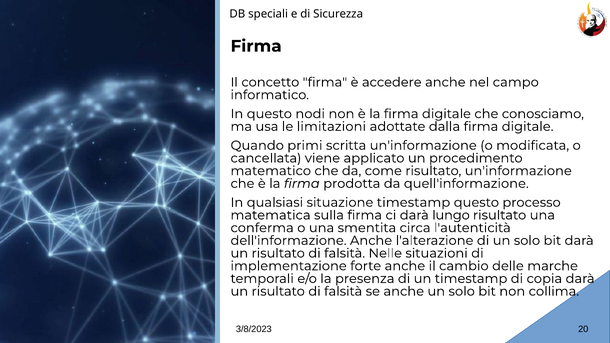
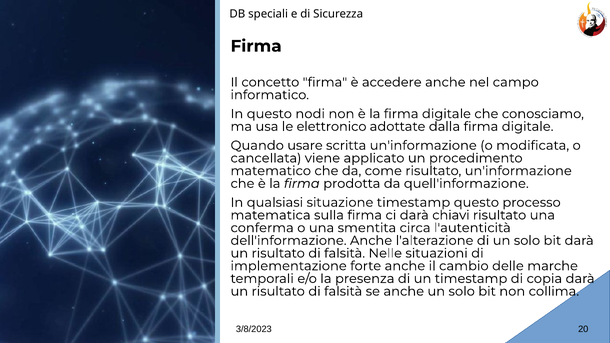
limitazioni: limitazioni -> elettronico (332, 127)
primi: primi -> usare (305, 146)
lungo: lungo -> chiavi (451, 215)
